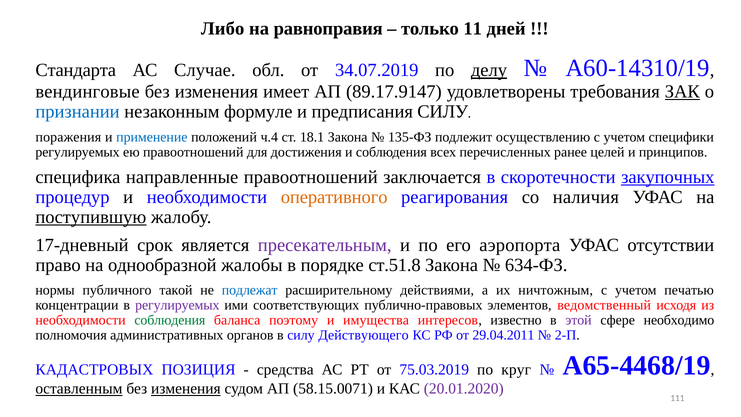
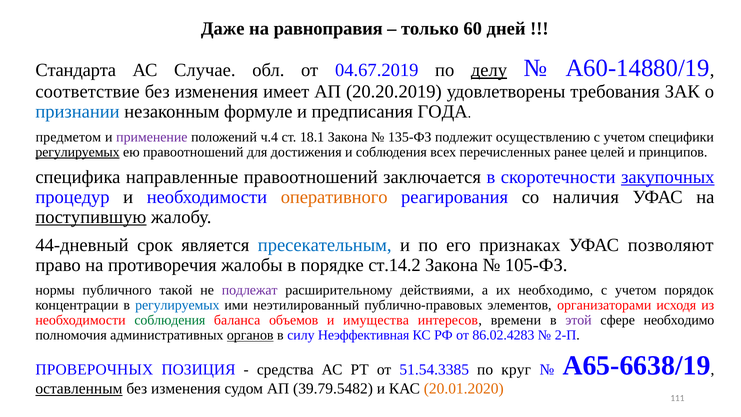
Либо: Либо -> Даже (223, 29)
11: 11 -> 60 (473, 29)
34.07.2019: 34.07.2019 -> 04.67.2019 (377, 70)
А60-14310/19: А60-14310/19 -> А60-14880/19 (638, 68)
вендинговые: вендинговые -> соответствие (88, 92)
89.17.9147: 89.17.9147 -> 20.20.2019 (394, 92)
ЗАК underline: present -> none (682, 92)
предписания СИЛУ: СИЛУ -> ГОДА (443, 112)
поражения: поражения -> предметом (68, 137)
применение colour: blue -> purple (152, 137)
регулируемых underline: none -> present (78, 152)
17-дневный: 17-дневный -> 44-дневный (82, 245)
пресекательным colour: purple -> blue (325, 245)
аэропорта: аэропорта -> признаках (520, 245)
отсутствии: отсутствии -> позволяют (671, 245)
однообразной: однообразной -> противоречия (162, 265)
ст.51.8: ст.51.8 -> ст.14.2 (395, 265)
634-ФЗ: 634-ФЗ -> 105-ФЗ (536, 265)
подлежат colour: blue -> purple (250, 290)
их ничтожным: ничтожным -> необходимо (556, 290)
печатью: печатью -> порядок (689, 290)
регулируемых colour: purple -> blue (177, 305)
соответствующих: соответствующих -> неэтилированный (306, 305)
ведомственный: ведомственный -> организаторами (604, 305)
поэтому: поэтому -> объемов (294, 320)
известно: известно -> времени (516, 320)
органов underline: none -> present (250, 335)
Действующего: Действующего -> Неэффективная (364, 335)
29.04.2011: 29.04.2011 -> 86.02.4283 (503, 335)
КАДАСТРОВЫХ: КАДАСТРОВЫХ -> ПРОВЕРОЧНЫХ (94, 369)
75.03.2019: 75.03.2019 -> 51.54.3385 (434, 369)
А65-4468/19: А65-4468/19 -> А65-6638/19 (637, 365)
изменения underline: present -> none (186, 389)
58.15.0071: 58.15.0071 -> 39.79.5482 (333, 389)
20.01.2020 colour: purple -> orange (464, 389)
